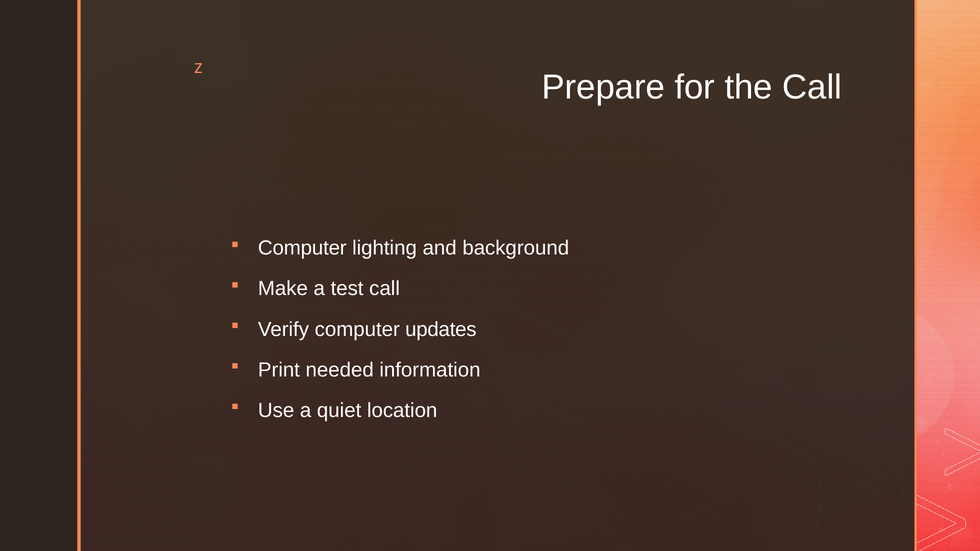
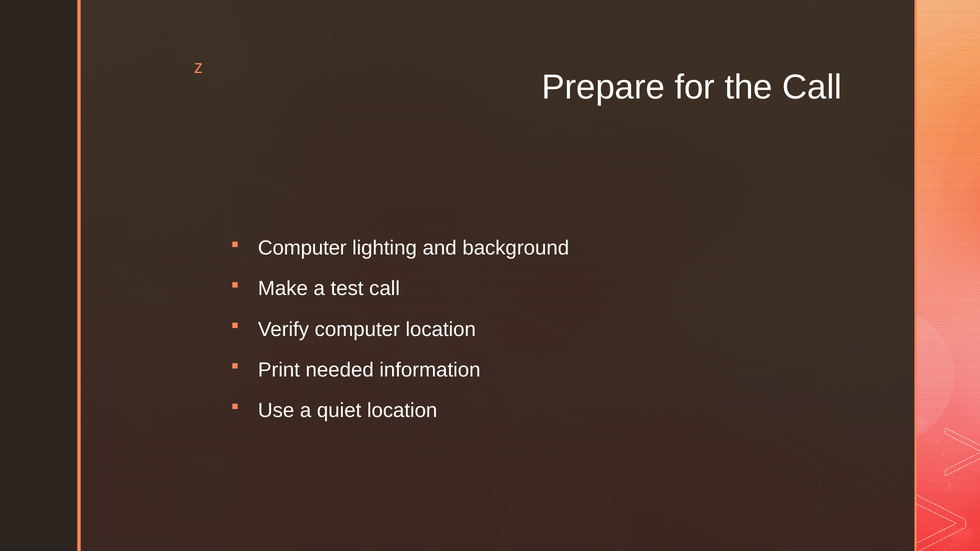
computer updates: updates -> location (441, 329)
